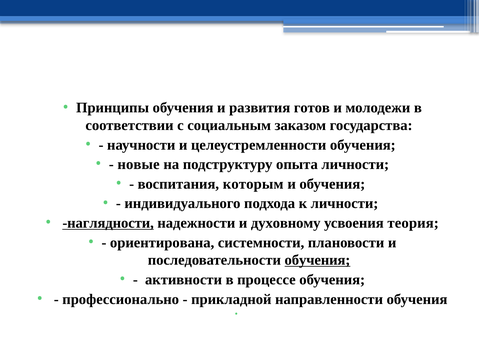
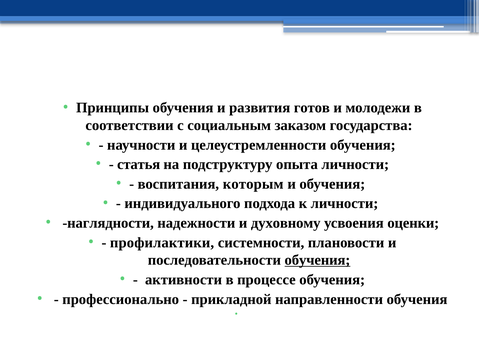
новые: новые -> статья (139, 164)
наглядности underline: present -> none (108, 223)
теория: теория -> оценки (413, 223)
ориентирована: ориентирована -> профилактики (162, 243)
